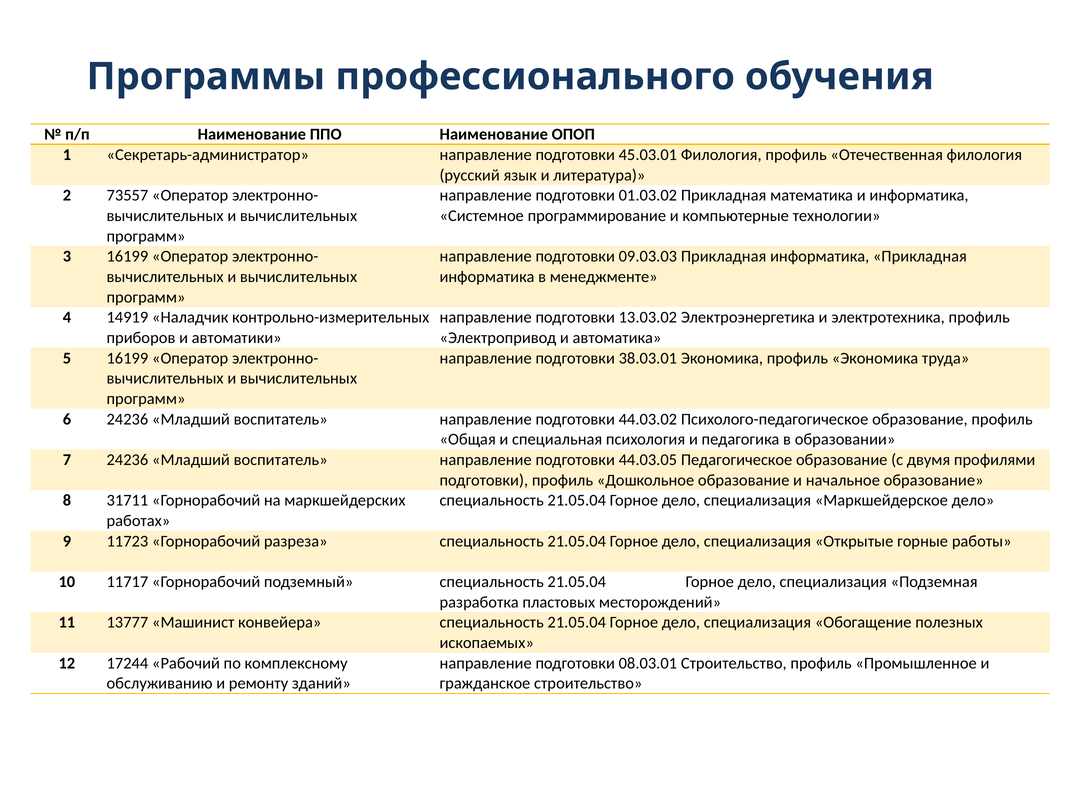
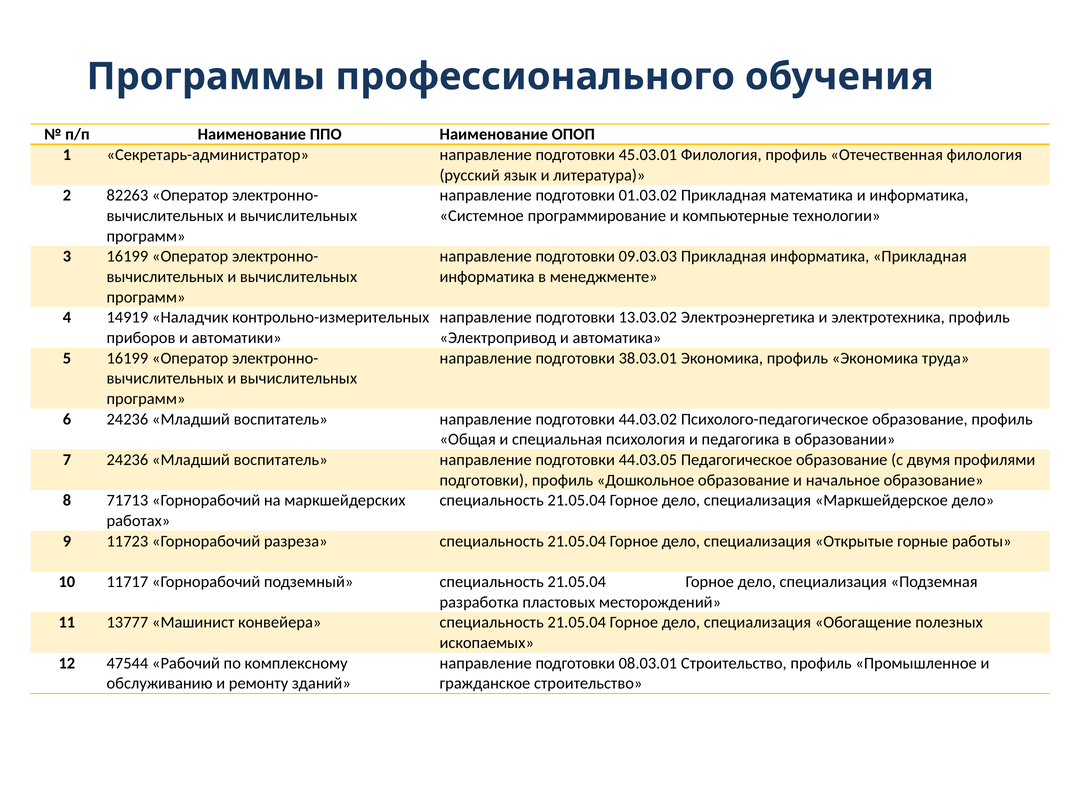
73557: 73557 -> 82263 (127, 195)
31711: 31711 -> 71713 (127, 500)
17244: 17244 -> 47544 (127, 663)
